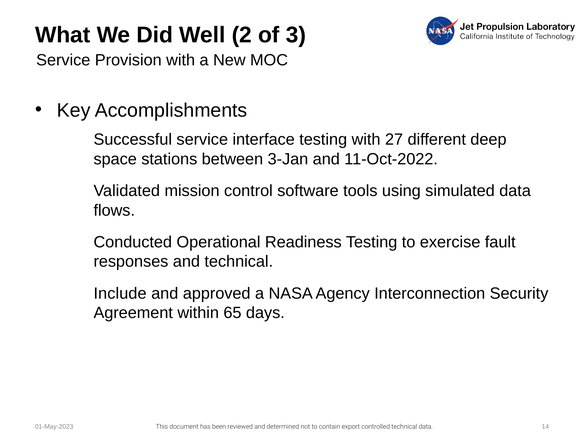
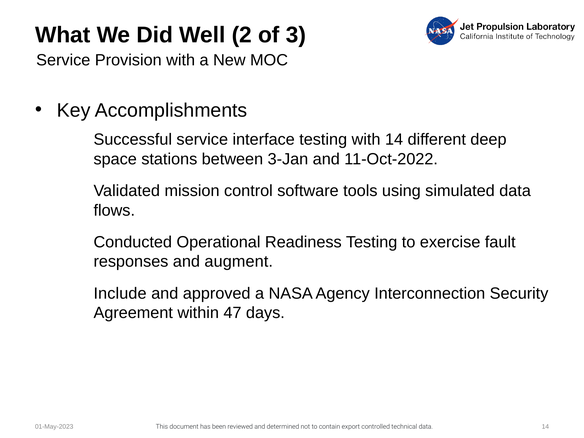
with 27: 27 -> 14 (394, 140)
and technical: technical -> augment (239, 262)
65: 65 -> 47 (232, 313)
